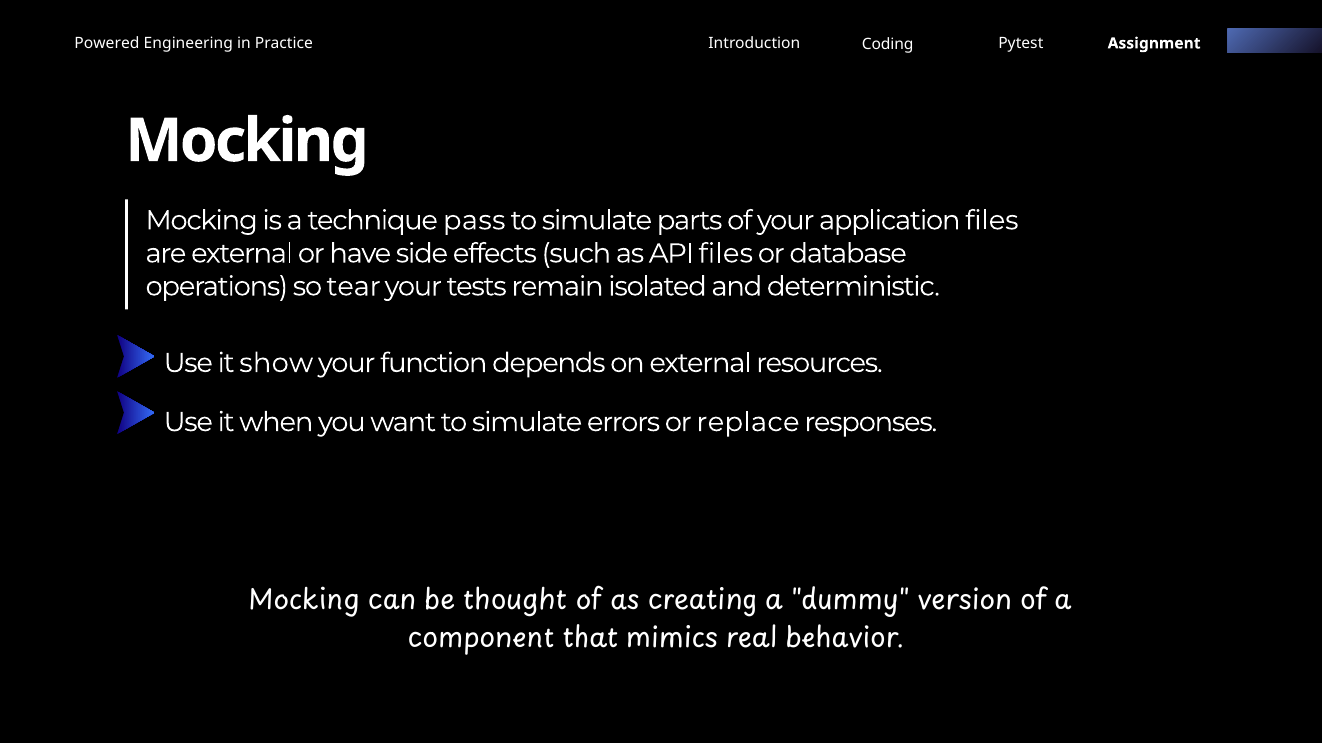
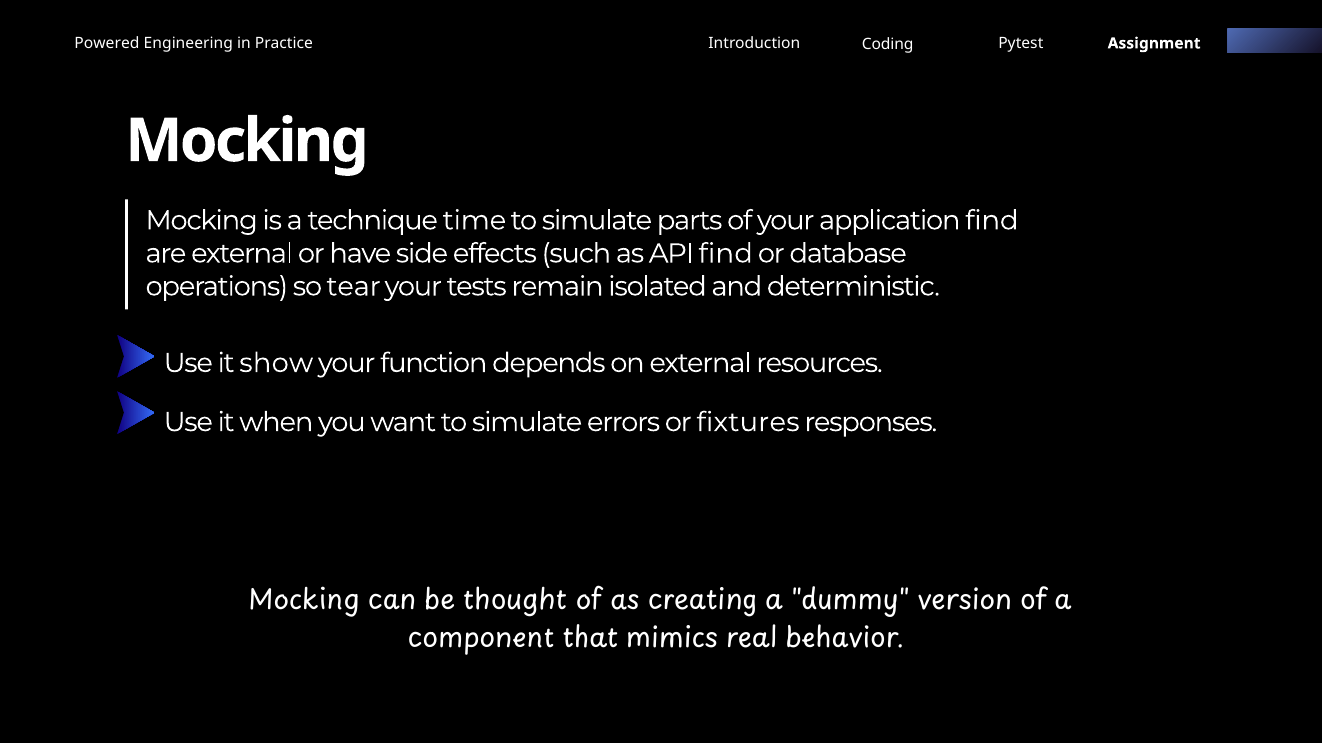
pass: pass -> time (474, 221)
application files: files -> find (992, 221)
API files: files -> find (726, 254)
replace: replace -> fixtures (748, 422)
